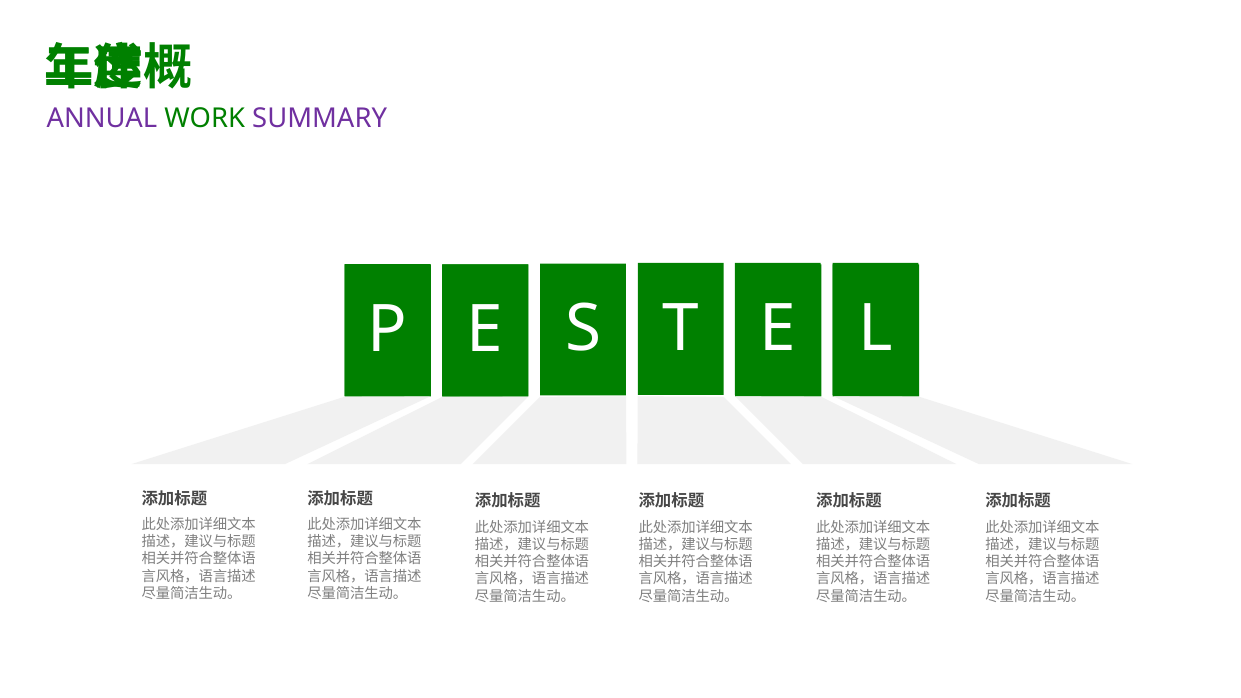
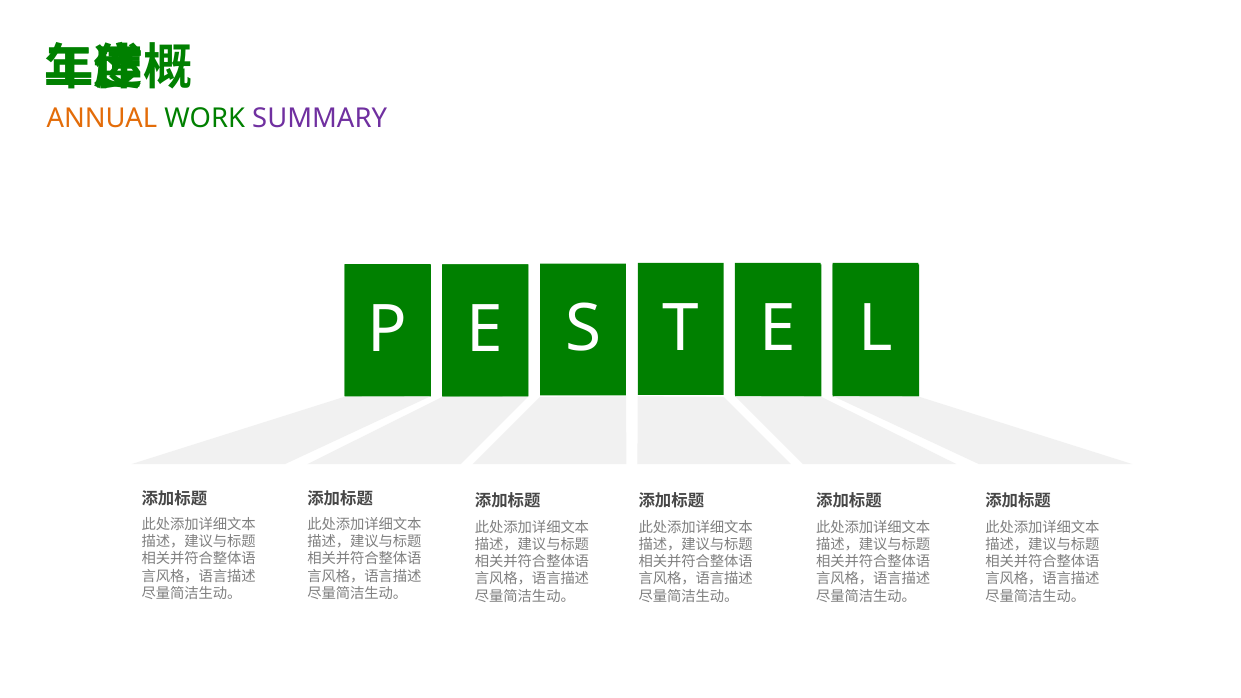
ANNUAL colour: purple -> orange (102, 118)
